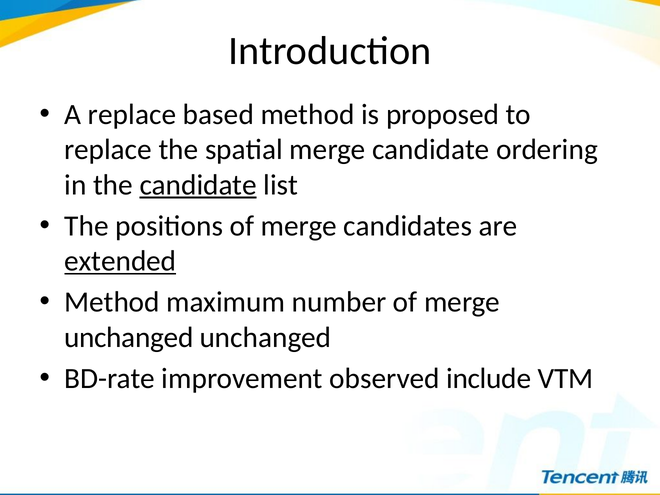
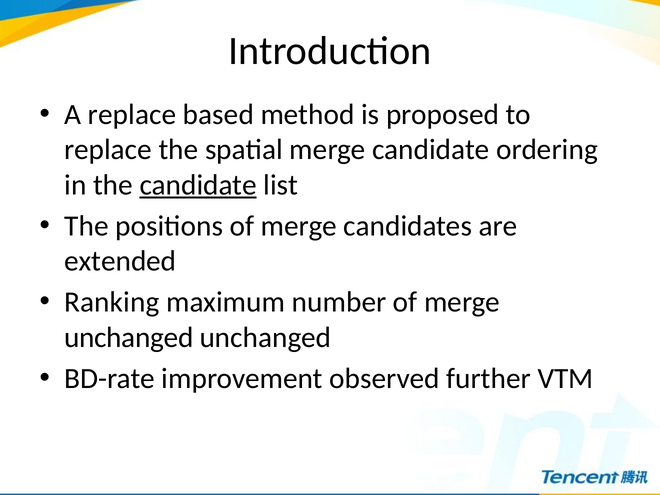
extended underline: present -> none (120, 261)
Method: Method -> Ranking (112, 302)
include: include -> further (489, 379)
